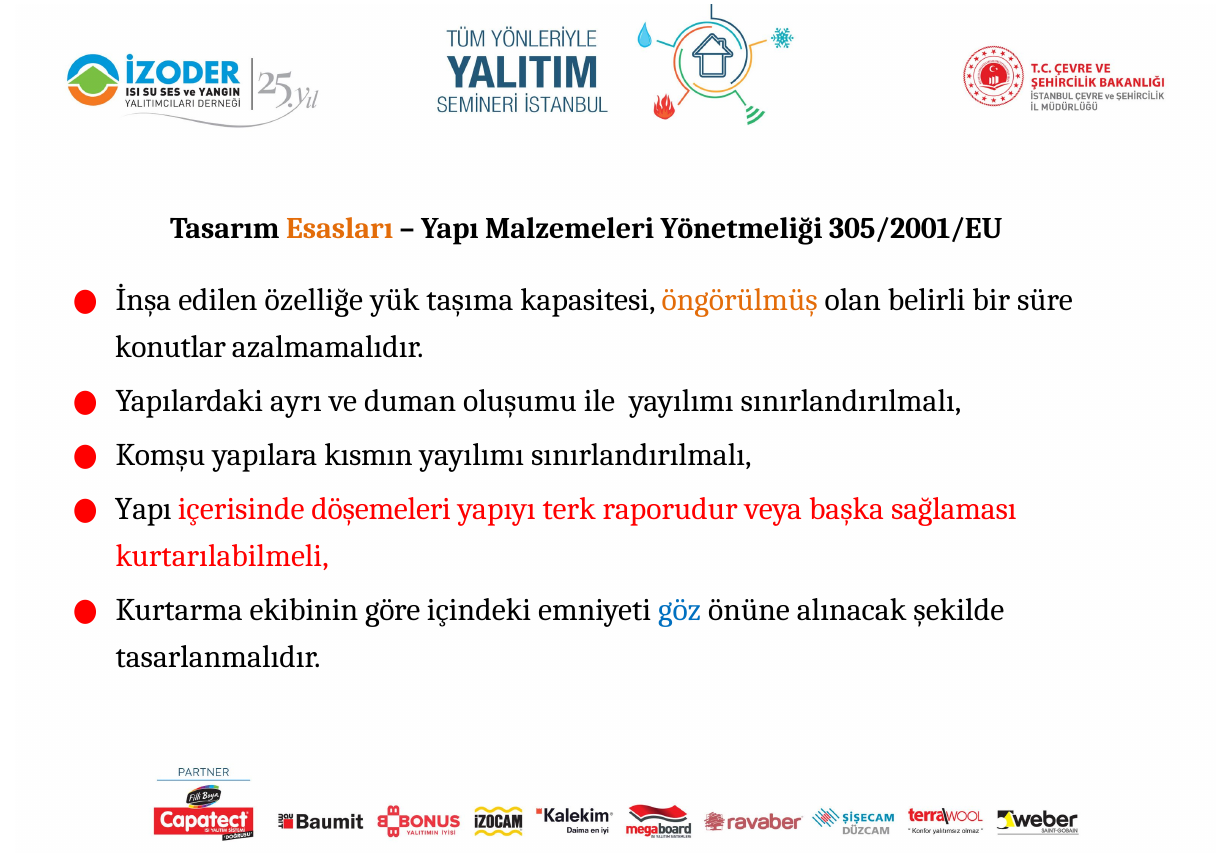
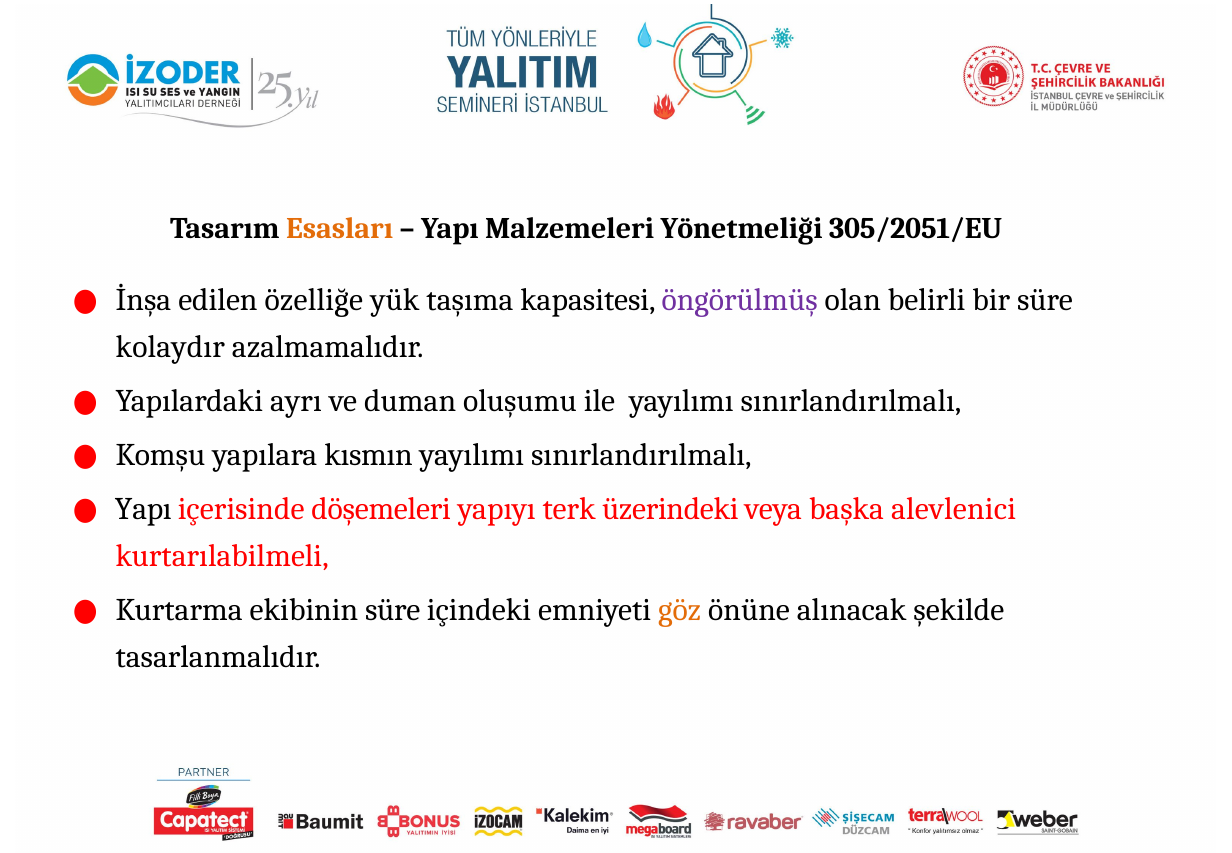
305/2001/EU: 305/2001/EU -> 305/2051/EU (916, 228)
öngörülmüş colour: orange -> purple (740, 300)
konutlar: konutlar -> kolaydır (170, 348)
raporudur: raporudur -> üzerindeki (670, 509)
sağlaması: sağlaması -> alevlenici (954, 509)
ekibinin göre: göre -> süre (393, 610)
göz colour: blue -> orange (680, 610)
